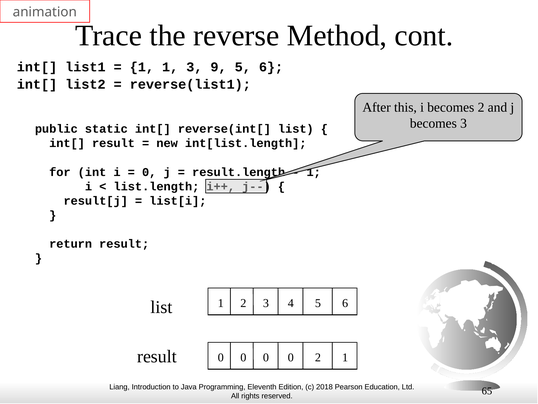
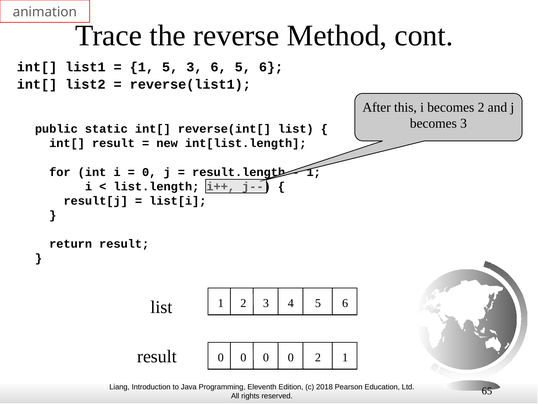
1 1: 1 -> 5 (170, 67)
3 9: 9 -> 6 (219, 67)
